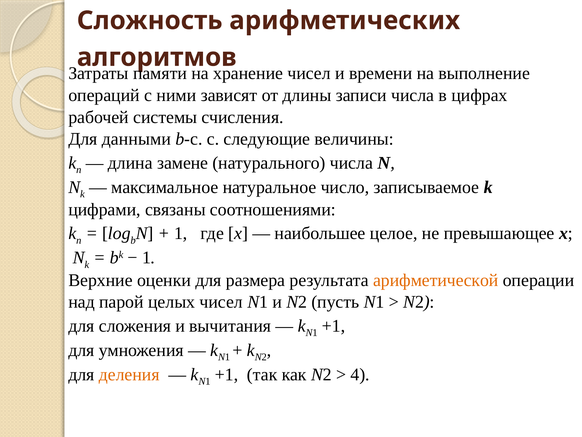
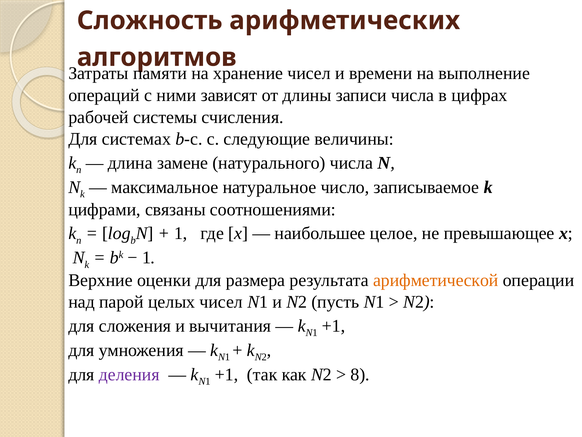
данными: данными -> системах (136, 139)
деления colour: orange -> purple (129, 374)
4: 4 -> 8 (360, 374)
